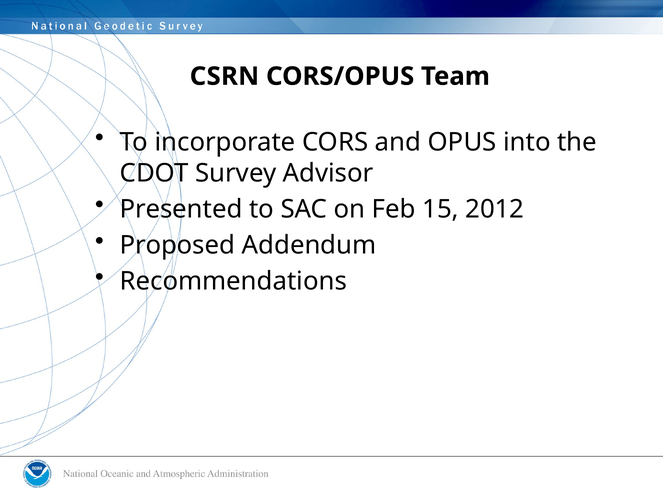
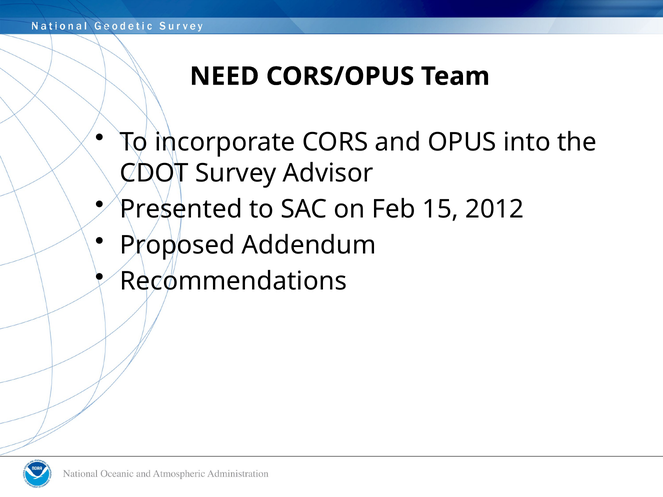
CSRN: CSRN -> NEED (224, 76)
